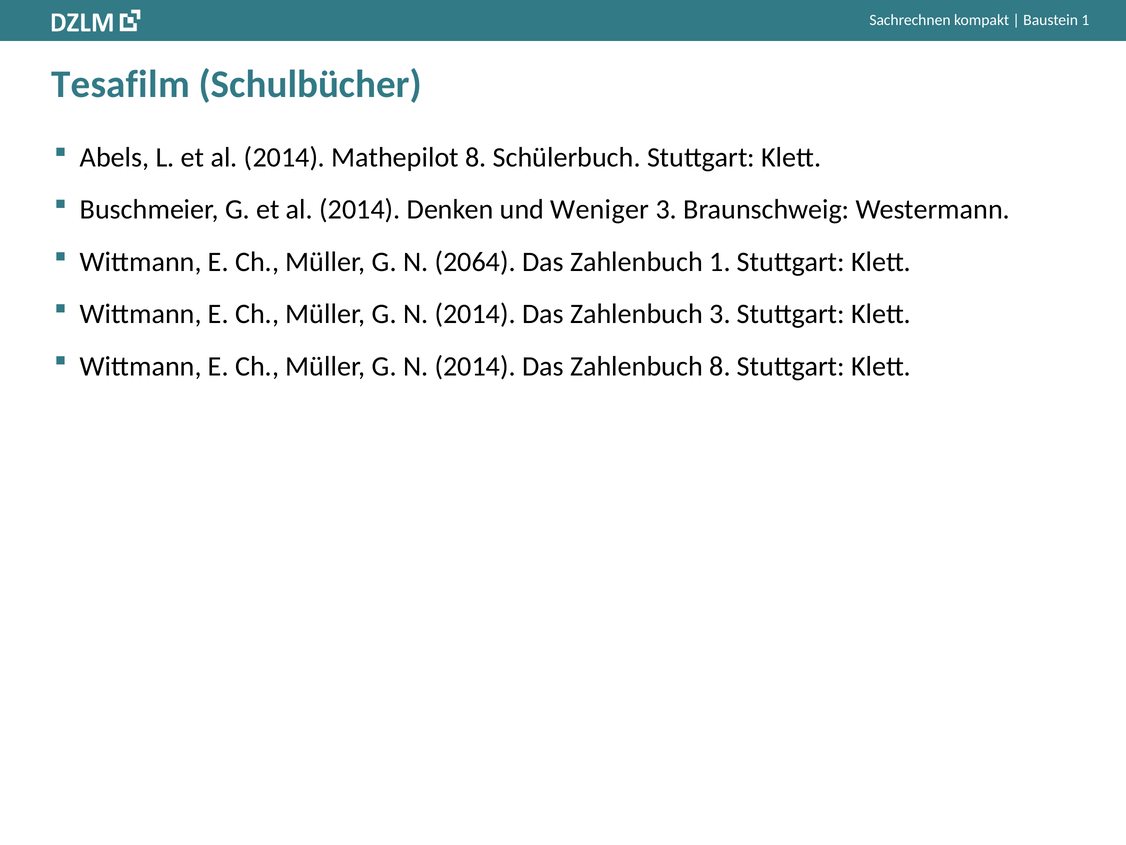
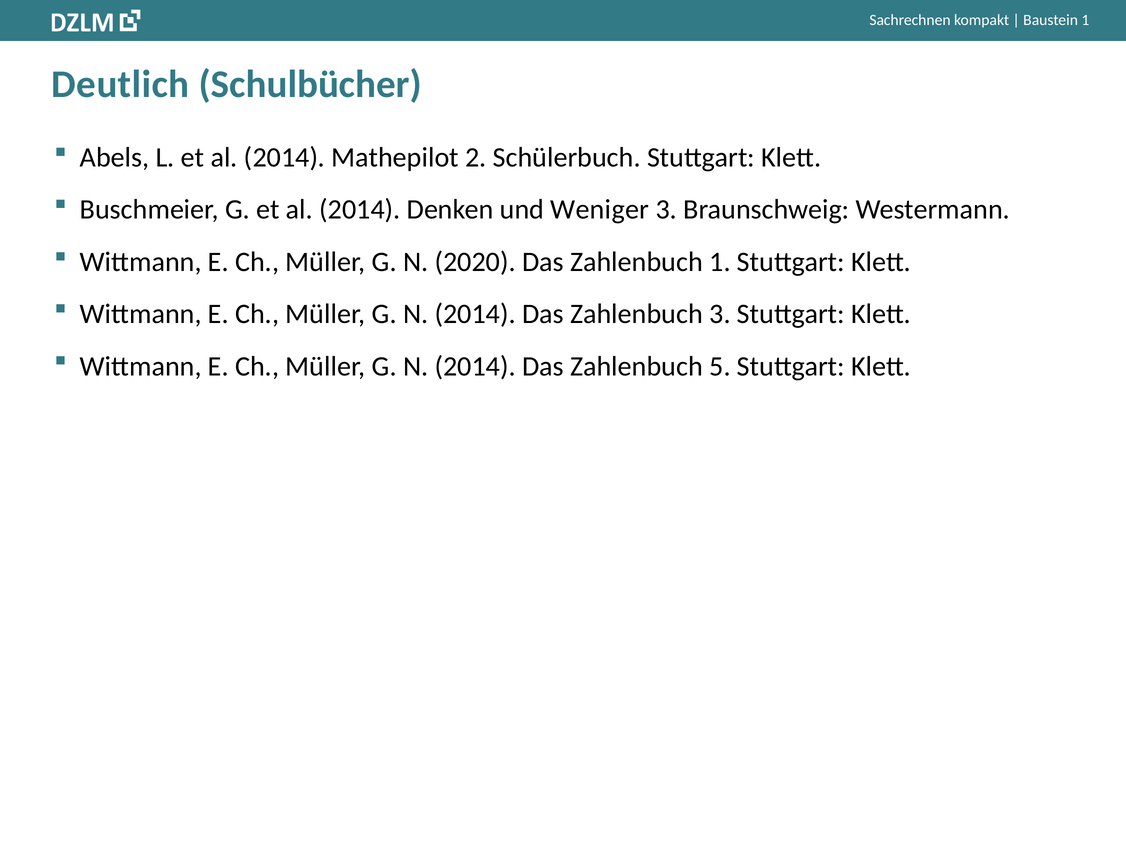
Tesafilm: Tesafilm -> Deutlich (120, 84)
Mathepilot 8: 8 -> 2 (476, 157)
2064: 2064 -> 2020 (475, 262)
Zahlenbuch 8: 8 -> 5 (720, 366)
